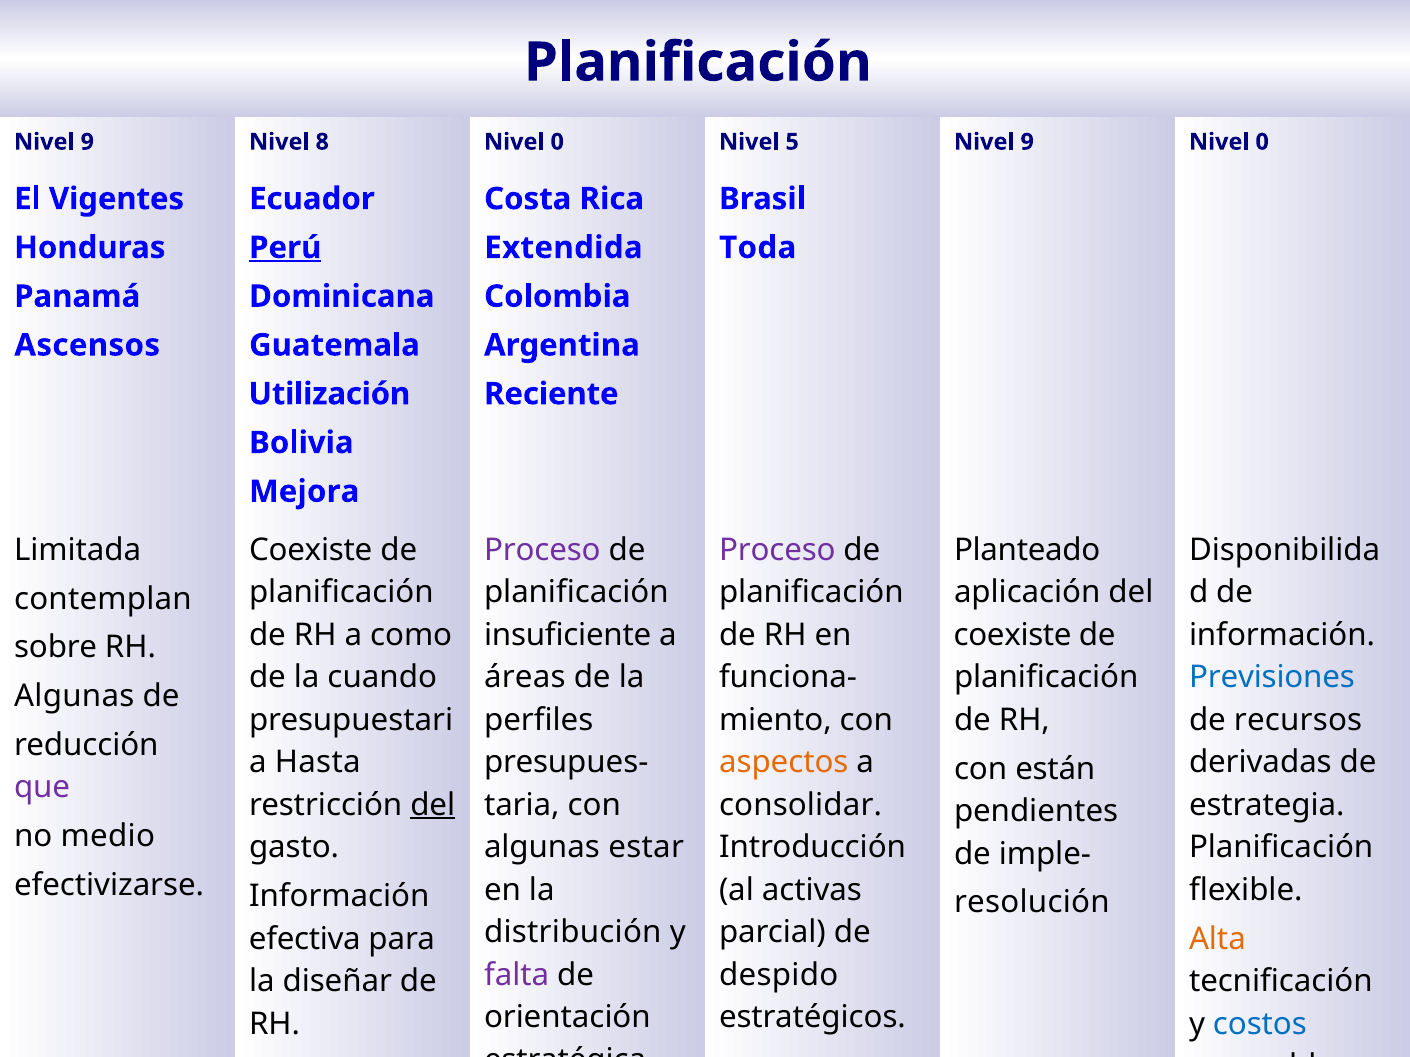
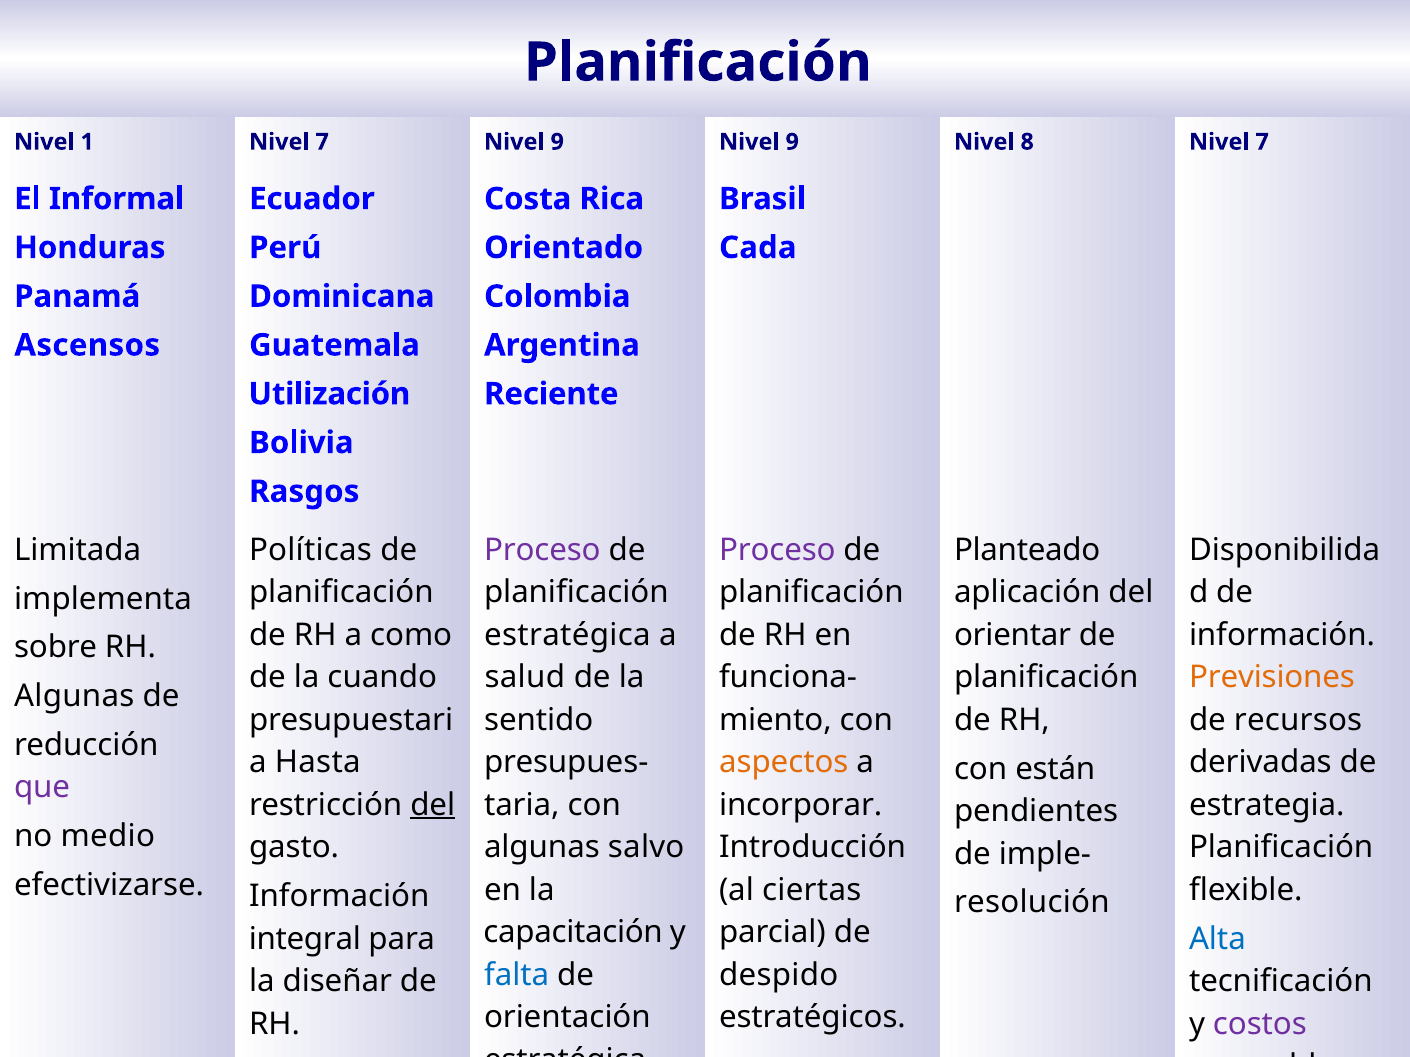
9: 9 -> 1 (87, 142)
8: 8 -> 7 (322, 142)
0: 0 -> 9 (557, 142)
5: 5 -> 9 (792, 142)
9: 9 -> 8 (1027, 142)
0: 0 -> 7 (1262, 142)
Vigentes: Vigentes -> Informal (117, 199)
Perú underline: present -> none (285, 248)
Extendida: Extendida -> Orientado (564, 248)
Toda: Toda -> Cada (758, 248)
Mejora: Mejora -> Rasgos (304, 492)
Coexiste: Coexiste -> Políticas (310, 550)
contemplan: contemplan -> implementa (103, 599)
insuficiente: insuficiente -> estratégica (567, 635)
coexiste: coexiste -> orientar (1013, 635)
áreas: áreas -> salud (525, 678)
Previsiones colour: blue -> orange (1272, 678)
perfiles: perfiles -> sentido (539, 720)
consolidar: consolidar -> incorporar (801, 805)
estar: estar -> salvo (646, 848)
activas: activas -> ciertas (812, 890)
distribución: distribución -> capacitación (573, 933)
efectiva: efectiva -> integral (305, 939)
Alta colour: orange -> blue (1217, 939)
falta colour: purple -> blue (517, 975)
costos colour: blue -> purple (1260, 1024)
